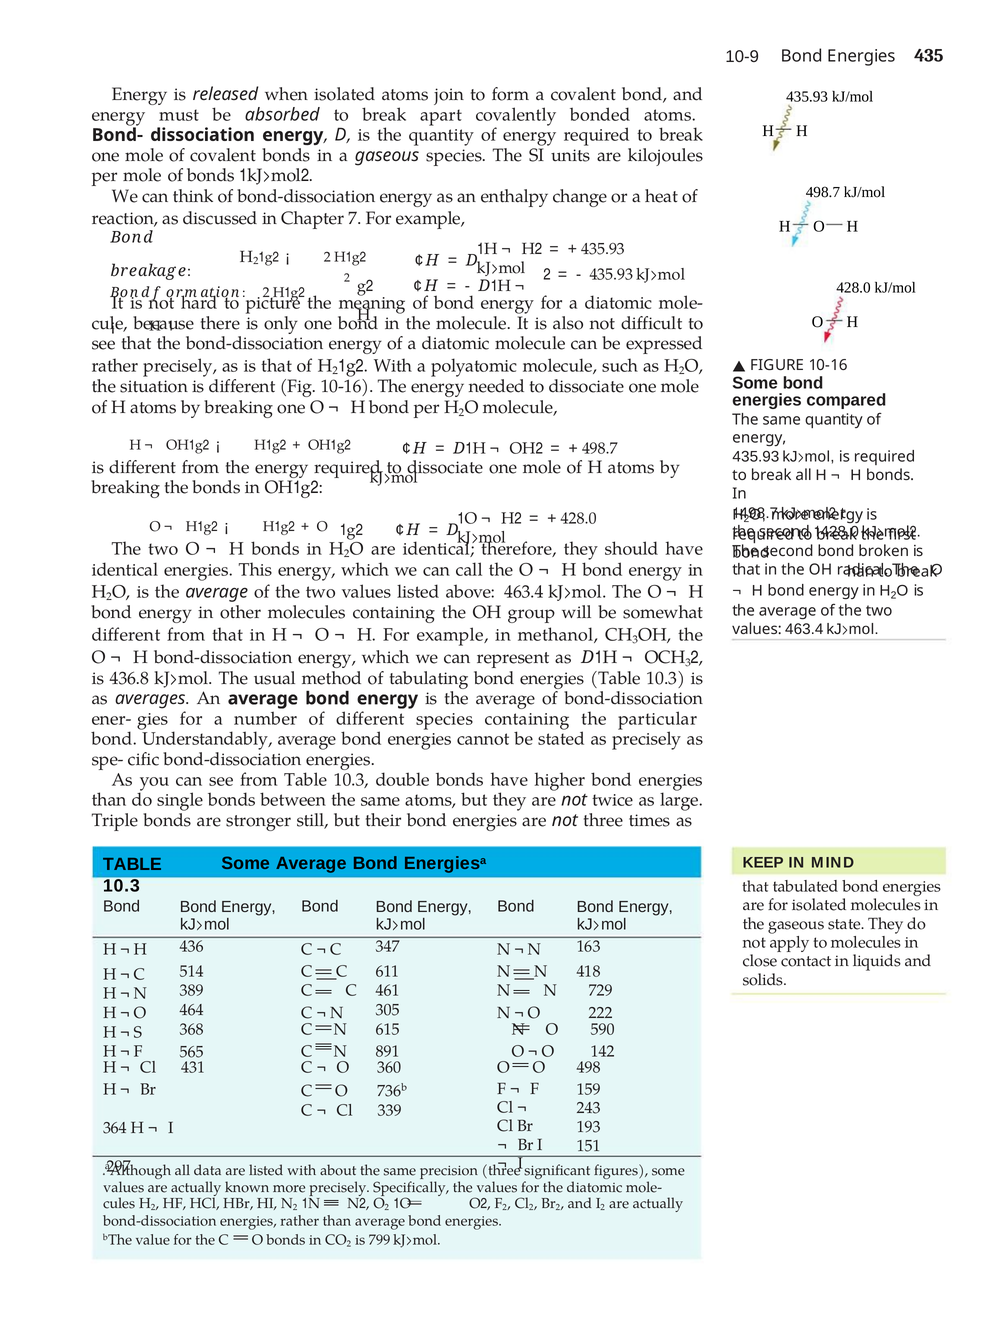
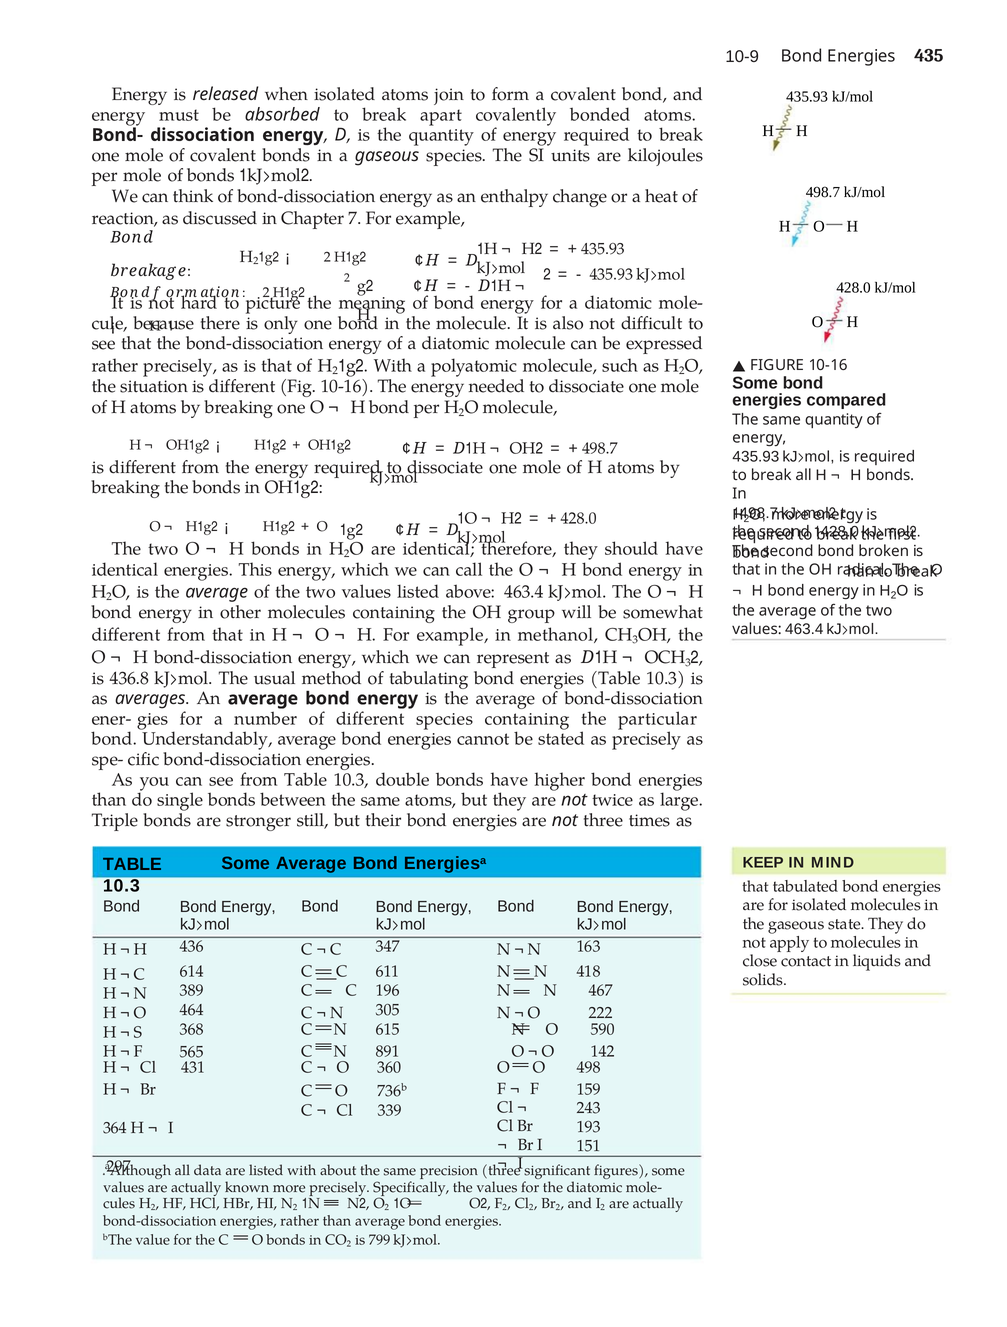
514: 514 -> 614 (192, 972)
461: 461 -> 196 (388, 991)
729: 729 -> 467 (601, 991)
